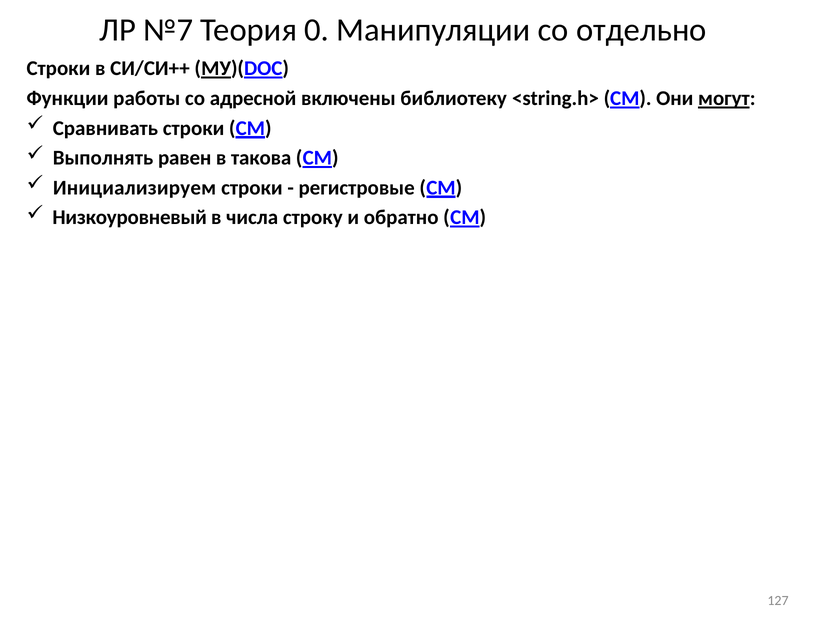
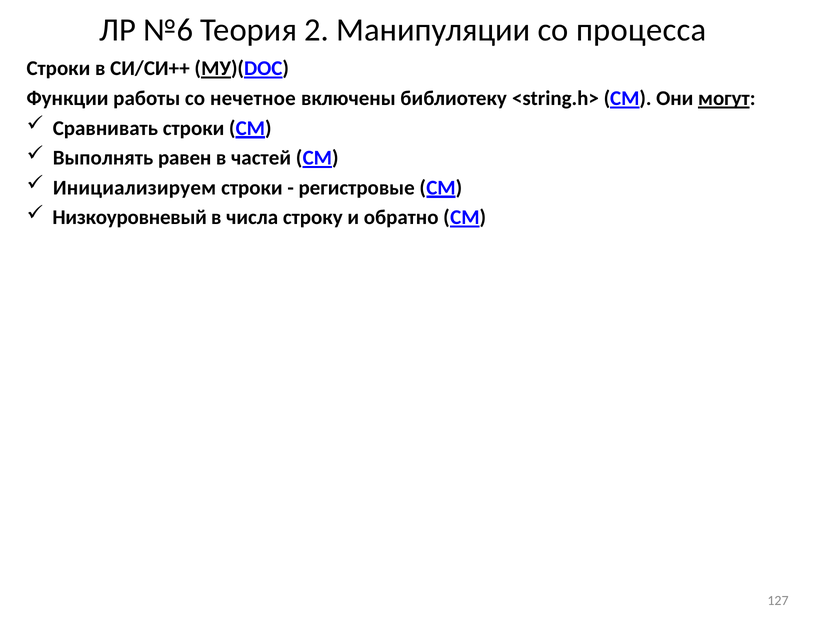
№7: №7 -> №6 (168, 30)
0: 0 -> 2 (317, 30)
отдельно: отдельно -> процесса (641, 30)
адресной: адресной -> нечетное (253, 98)
такова: такова -> частей (261, 158)
